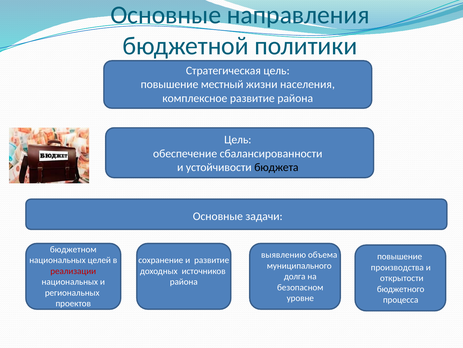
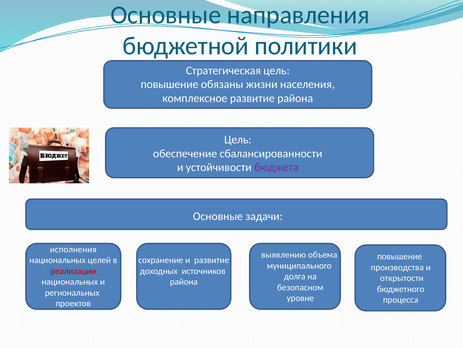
местный: местный -> обязаны (222, 84)
бюджета colour: black -> purple (276, 167)
бюджетном: бюджетном -> исполнения (73, 249)
